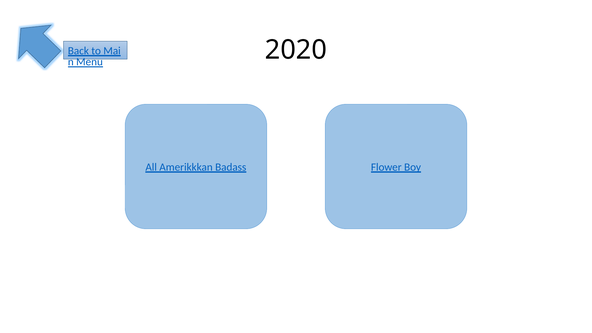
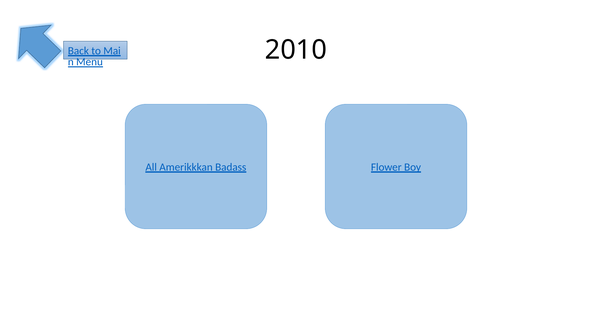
2020: 2020 -> 2010 (296, 50)
